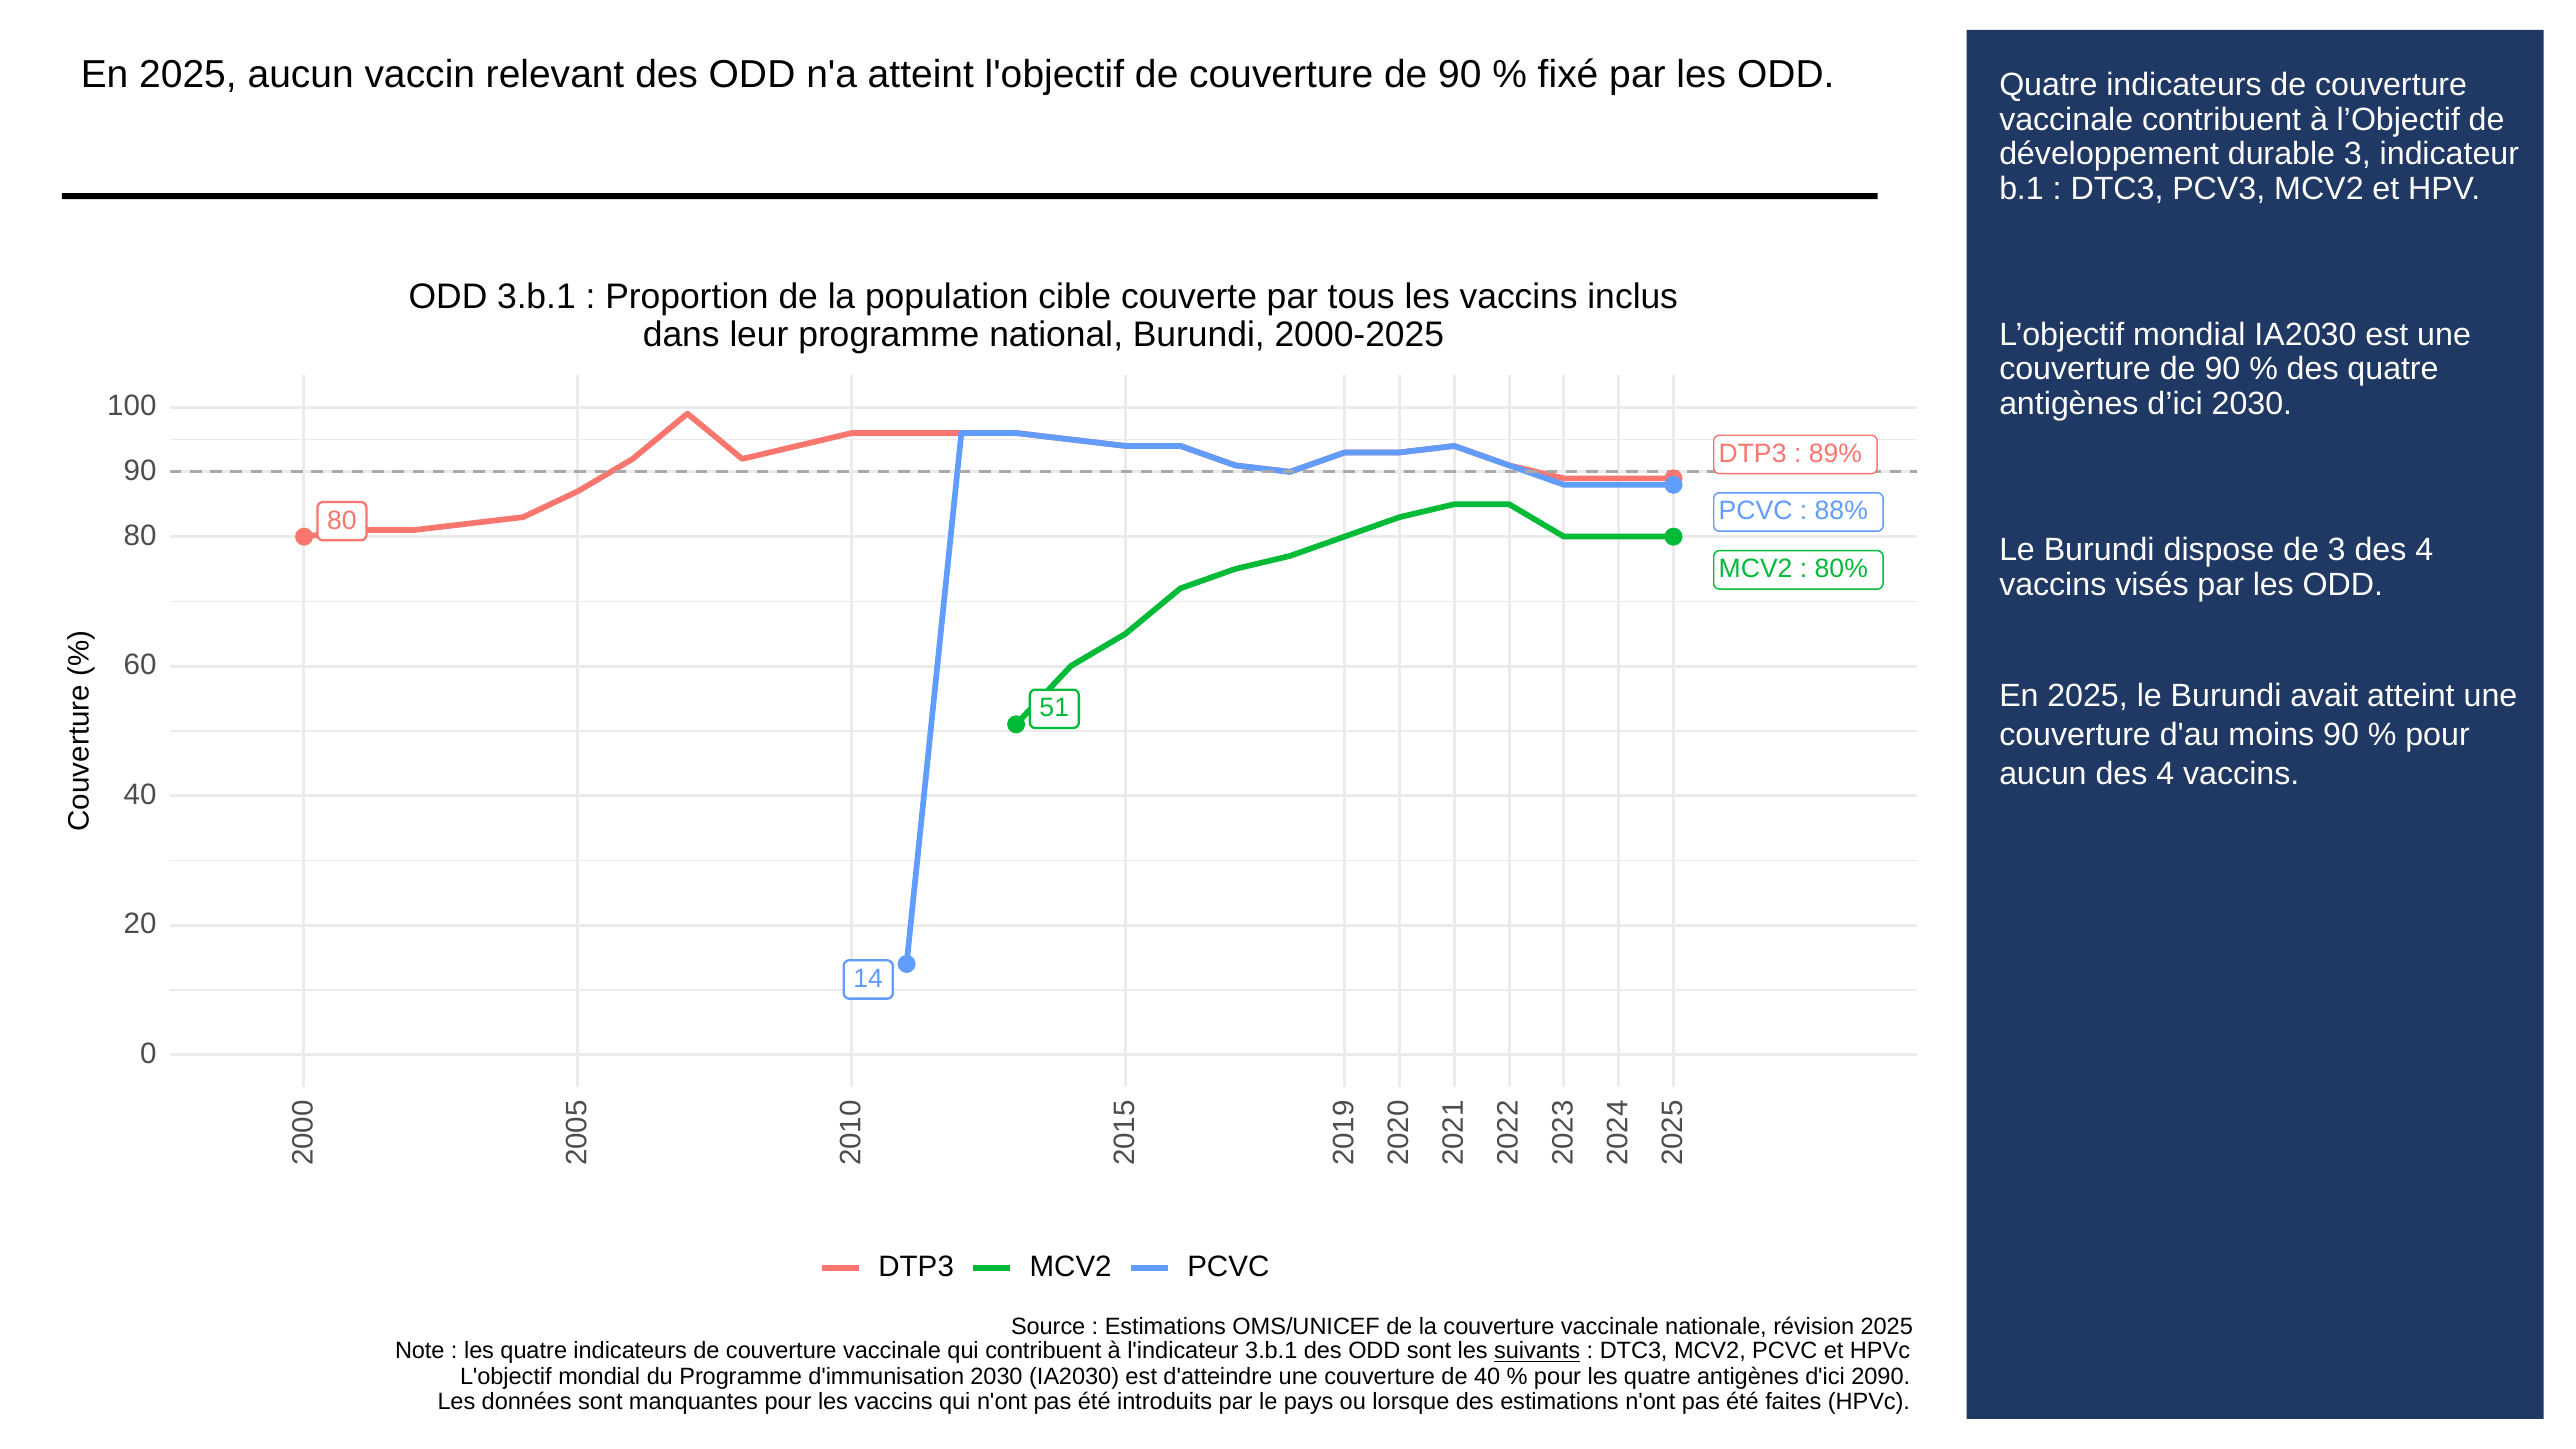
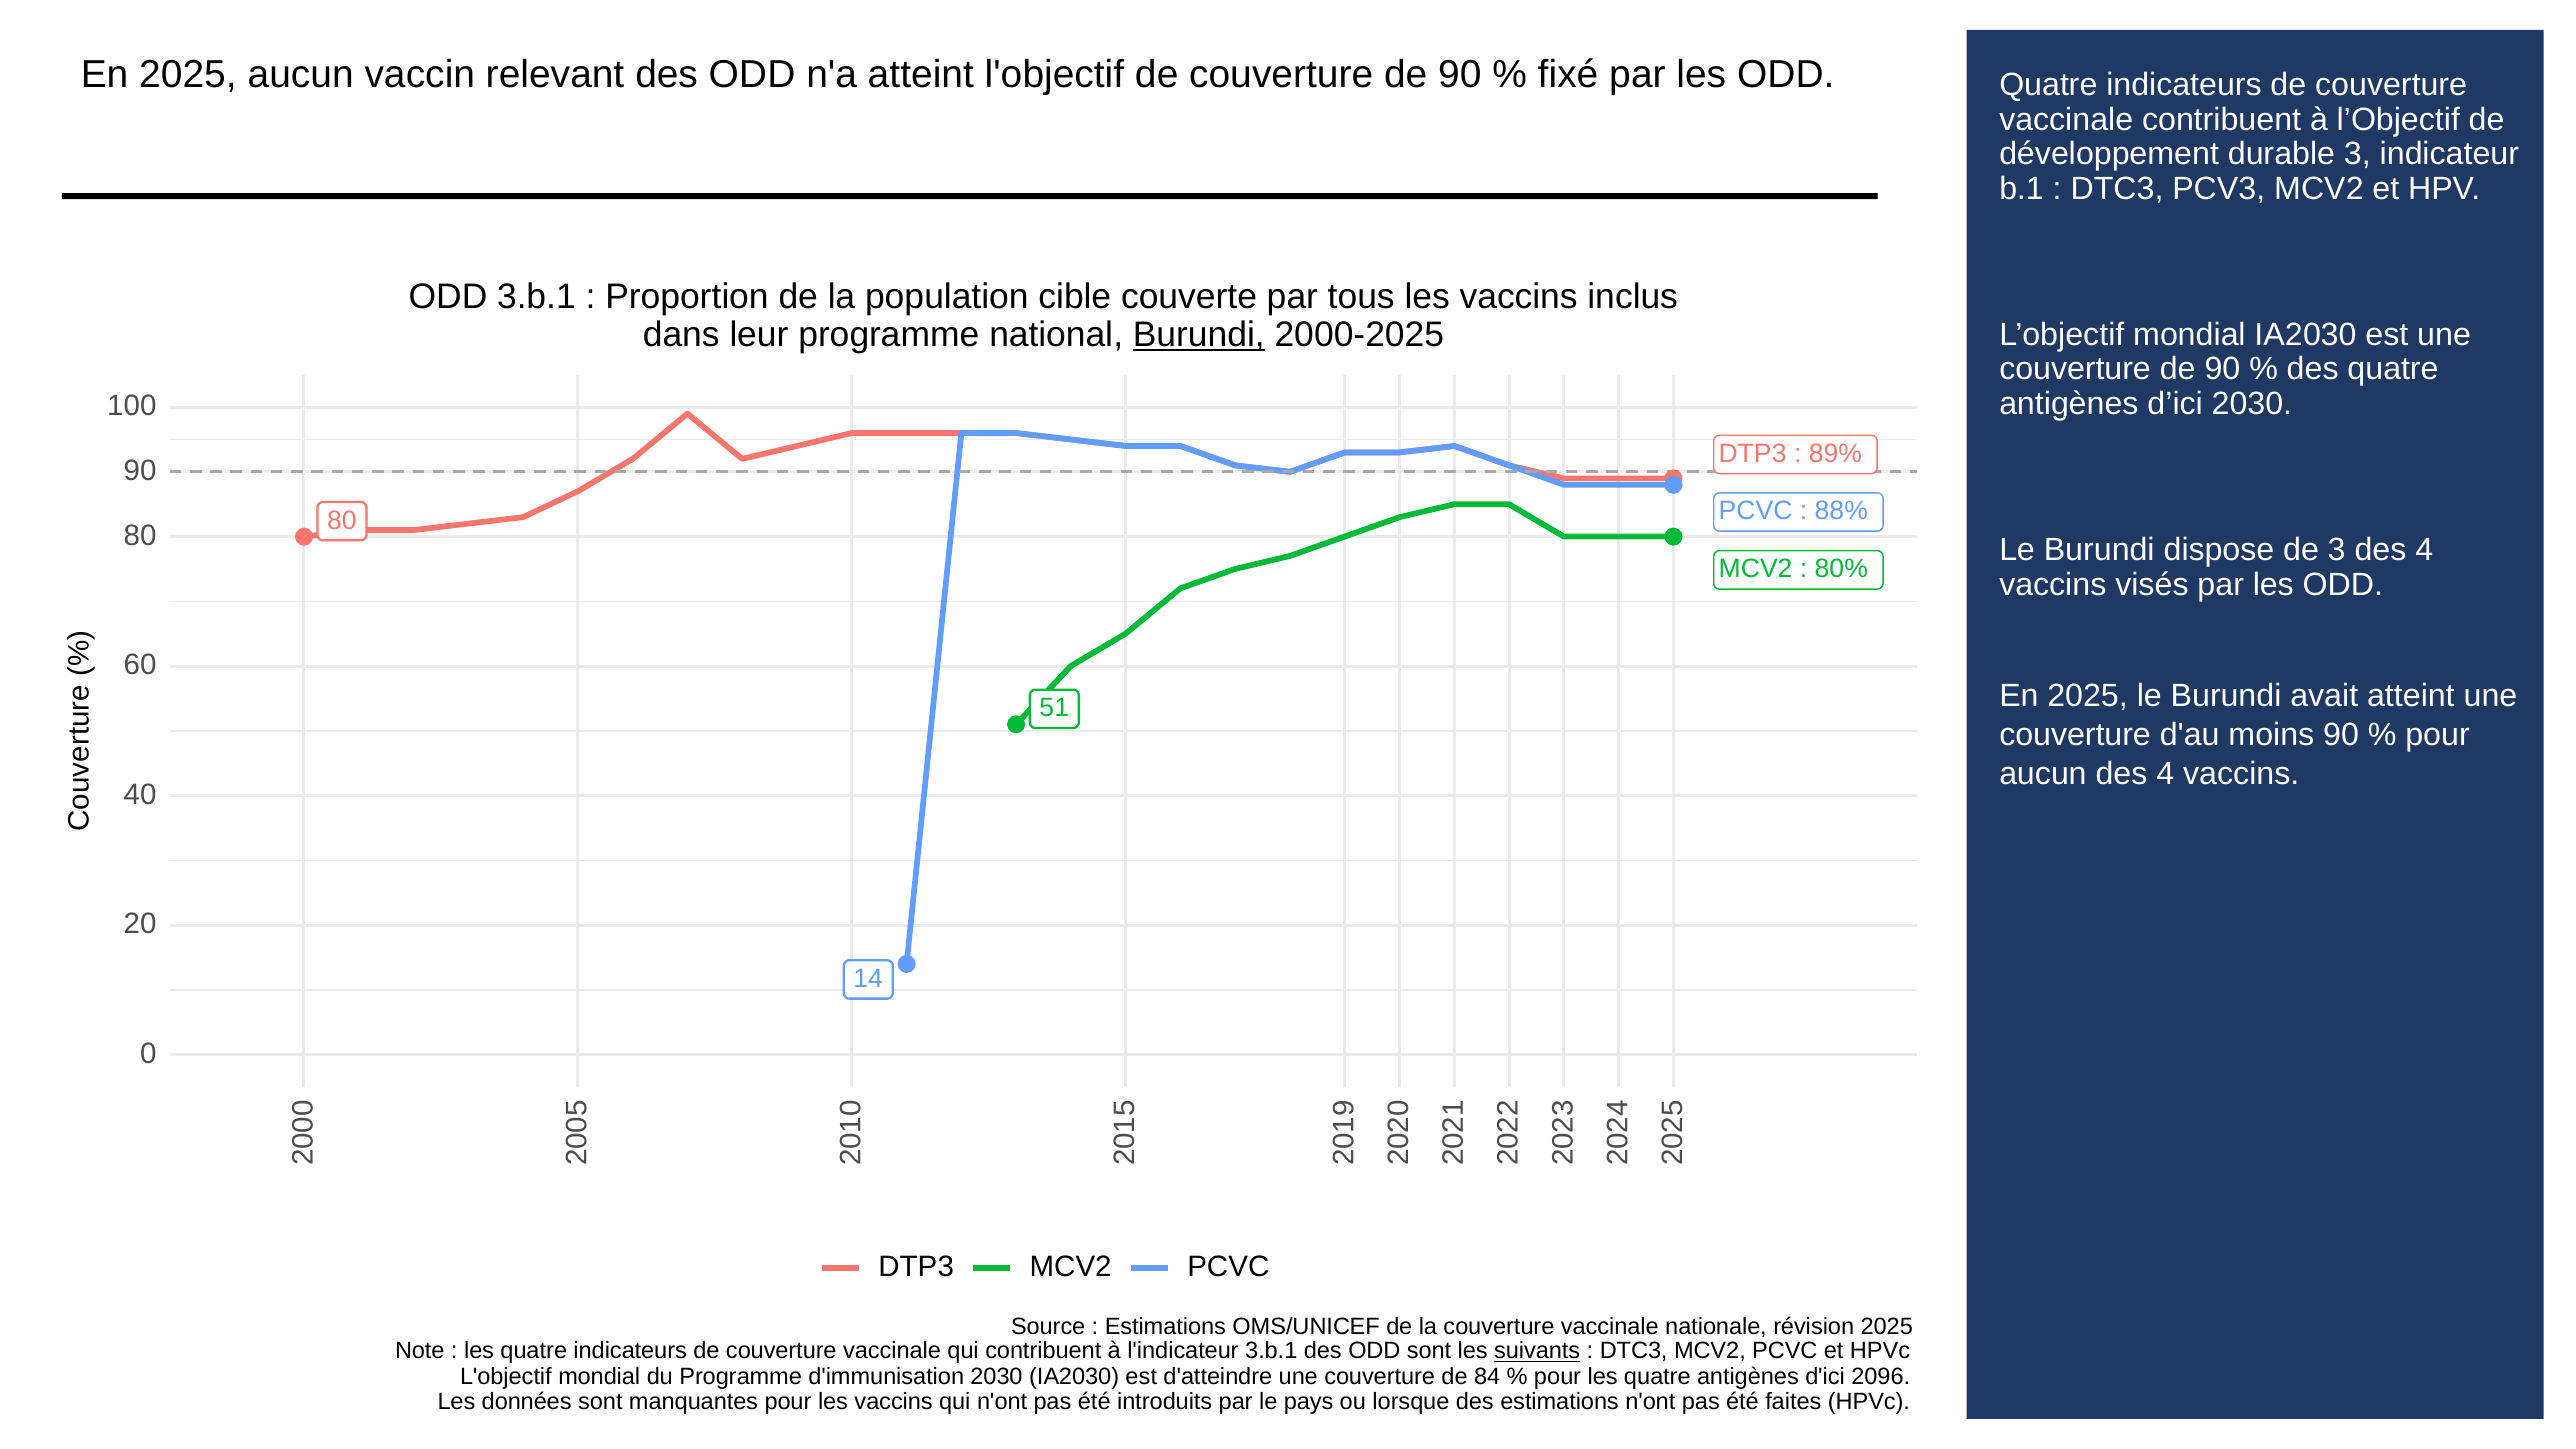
Burundi underline: none -> present (1199, 335)
de 40: 40 -> 84 (1487, 1377)
2090: 2090 -> 2096 (1881, 1377)
